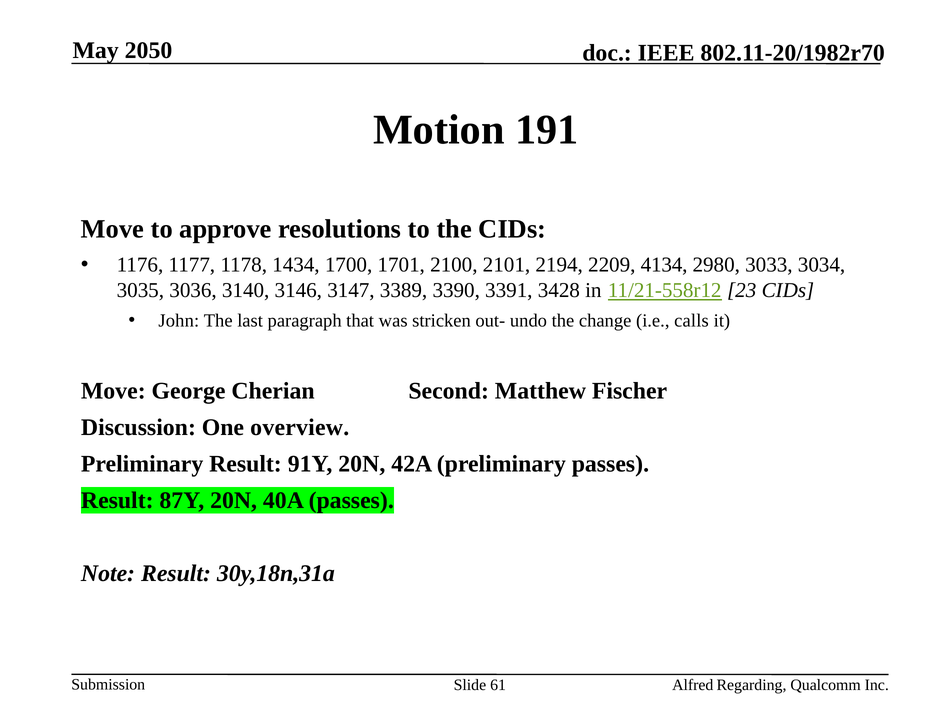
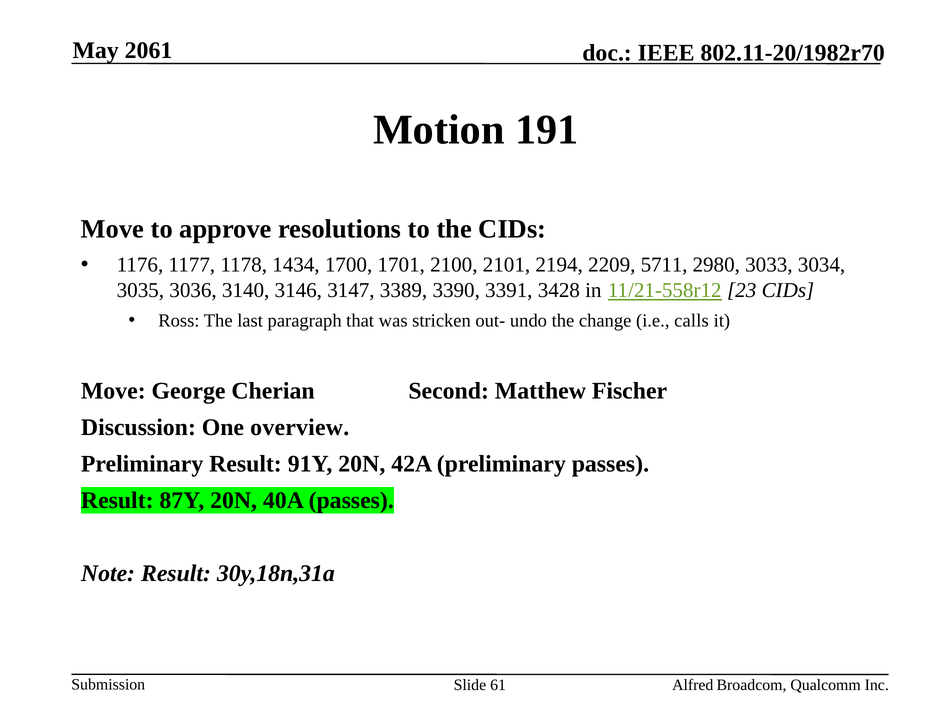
2050: 2050 -> 2061 (149, 50)
4134: 4134 -> 5711 (664, 265)
John: John -> Ross (179, 320)
Regarding: Regarding -> Broadcom (752, 685)
